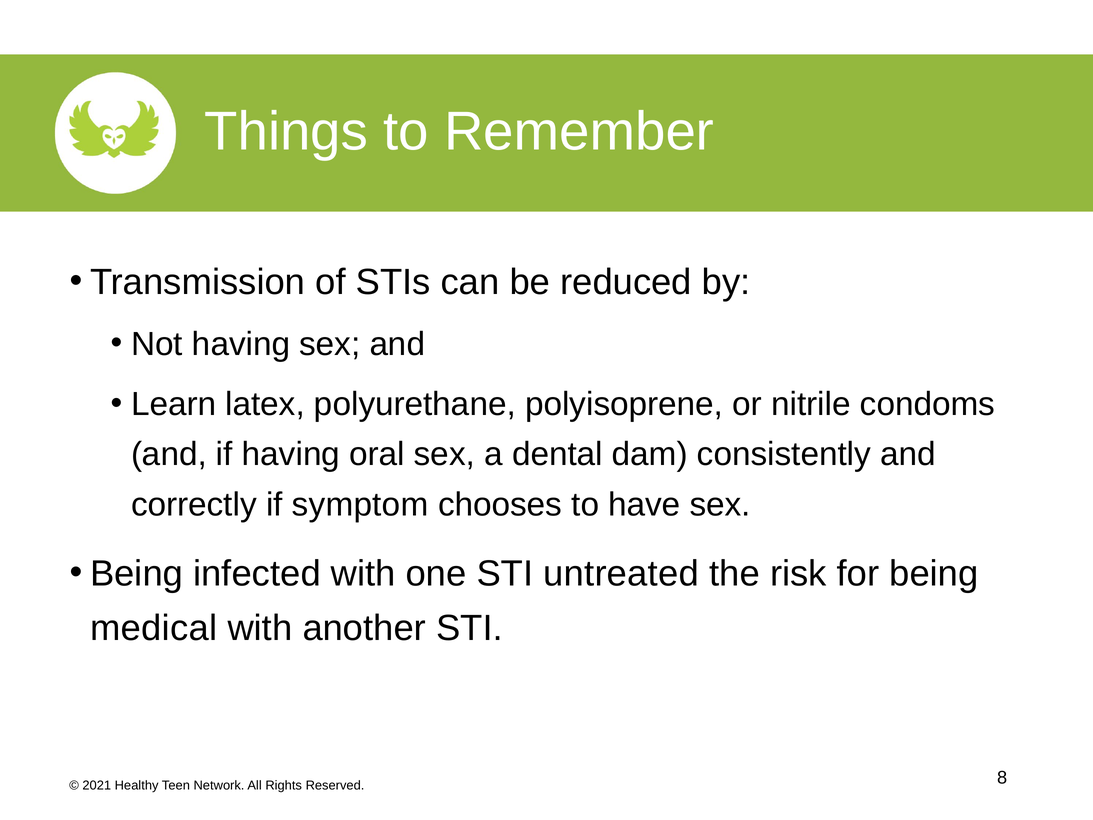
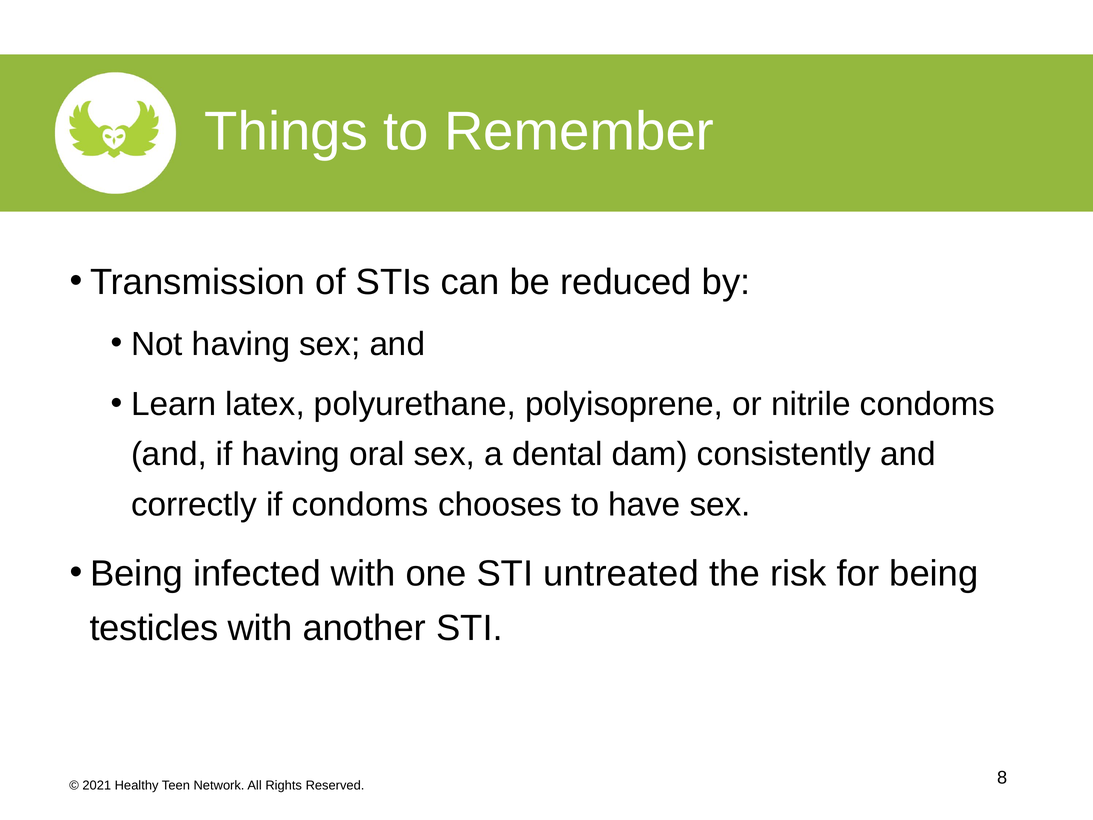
if symptom: symptom -> condoms (360, 504)
medical: medical -> testicles (154, 628)
